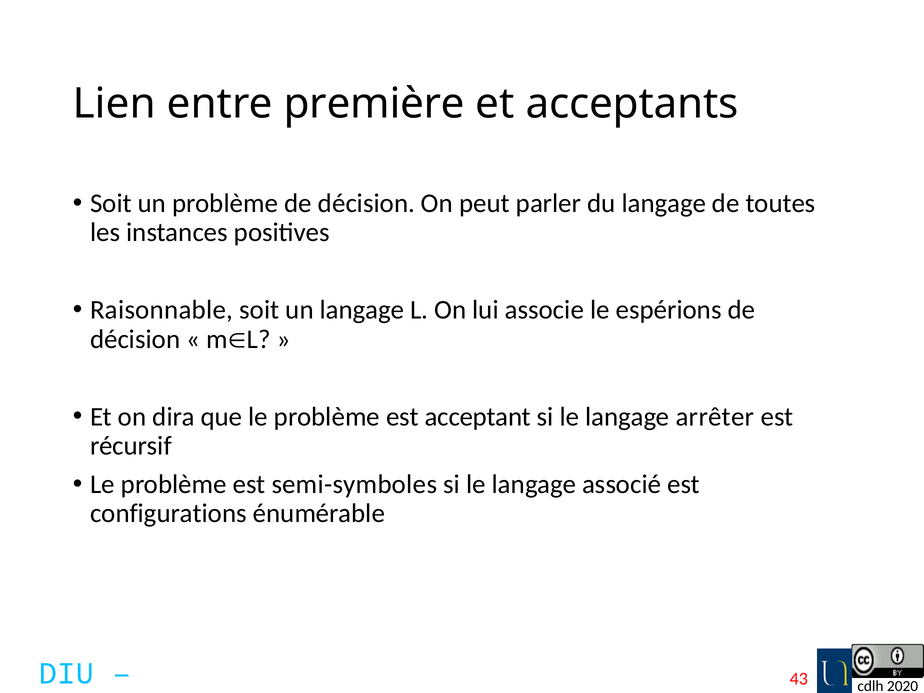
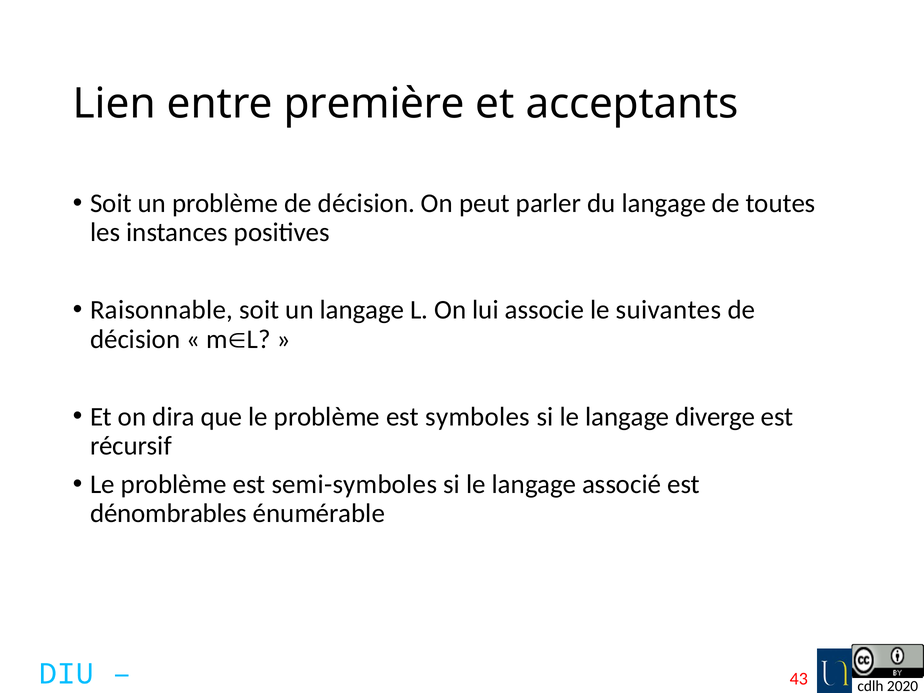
espérions: espérions -> suivantes (668, 310)
acceptant: acceptant -> symboles (478, 417)
arrêter: arrêter -> diverge (715, 417)
configurations: configurations -> dénombrables (168, 514)
